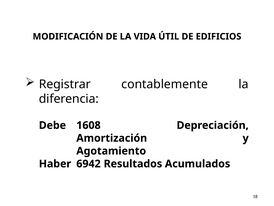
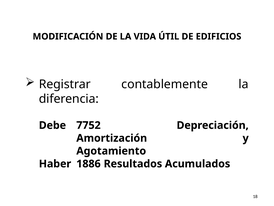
1608: 1608 -> 7752 (88, 125)
6942: 6942 -> 1886 (88, 163)
